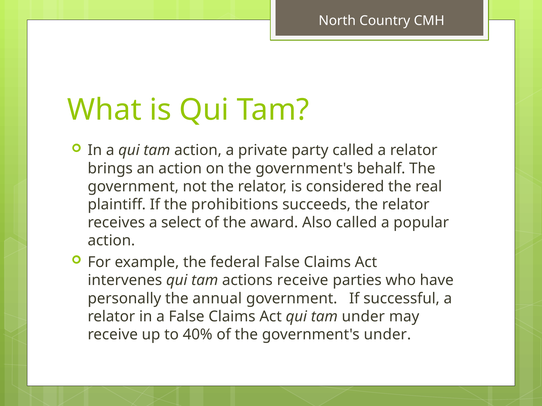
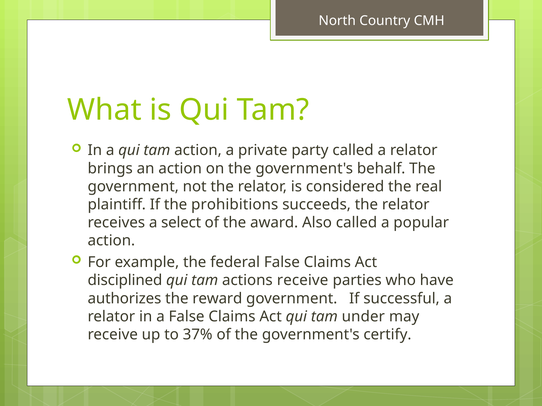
intervenes: intervenes -> disciplined (125, 281)
personally: personally -> authorizes (124, 299)
annual: annual -> reward (217, 299)
40%: 40% -> 37% (198, 335)
government's under: under -> certify (387, 335)
